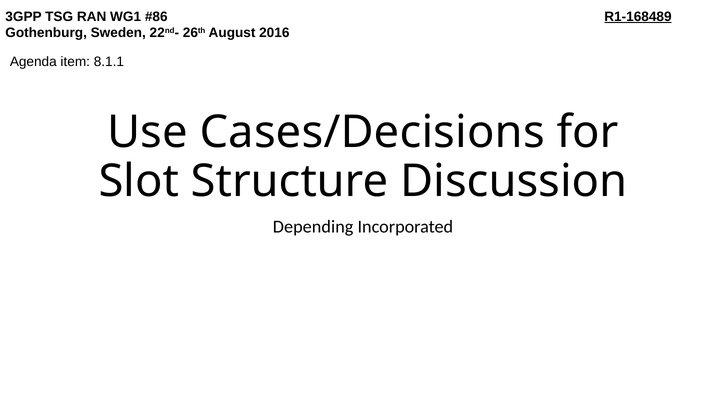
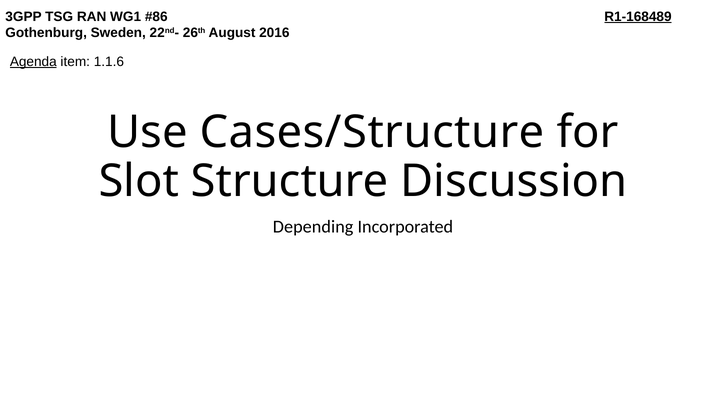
Agenda underline: none -> present (33, 62)
8.1.1: 8.1.1 -> 1.1.6 (109, 62)
Cases/Decisions: Cases/Decisions -> Cases/Structure (372, 132)
